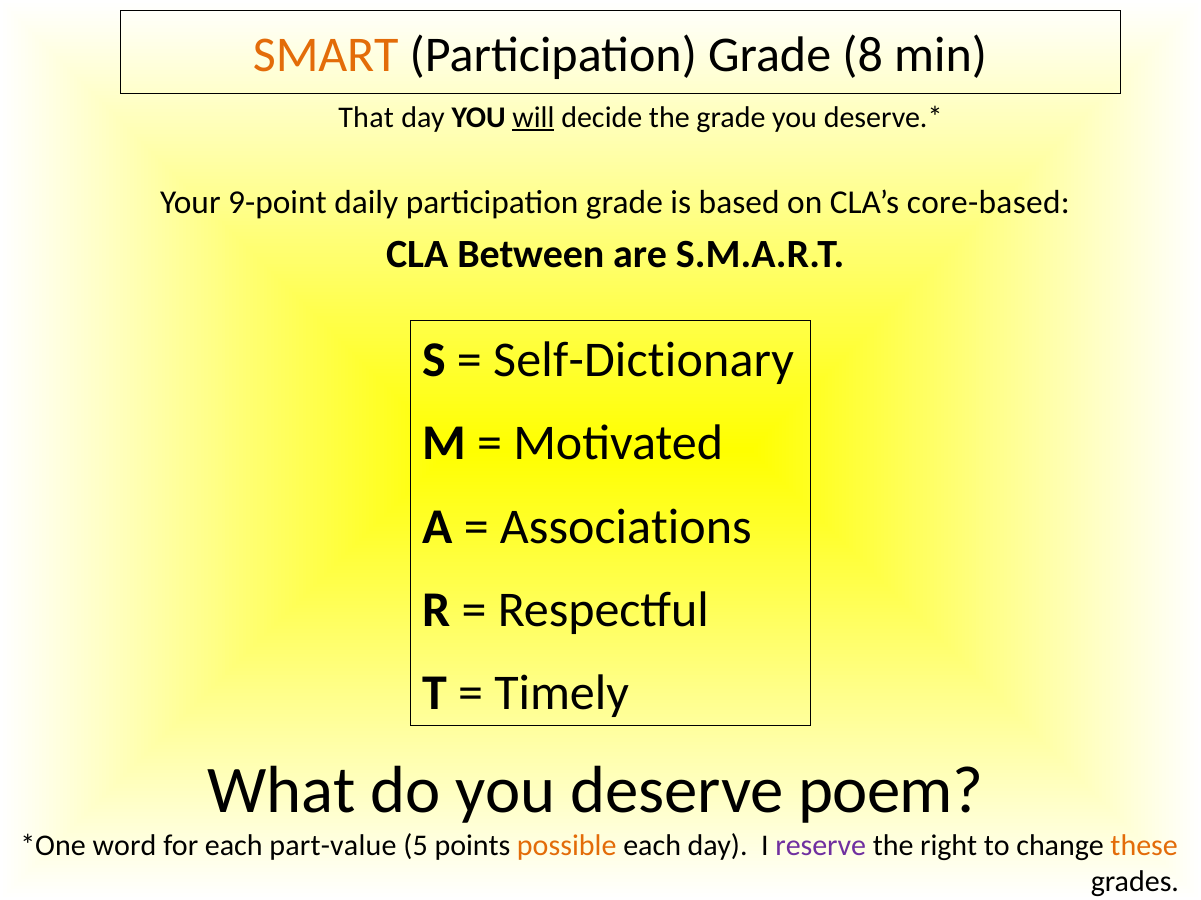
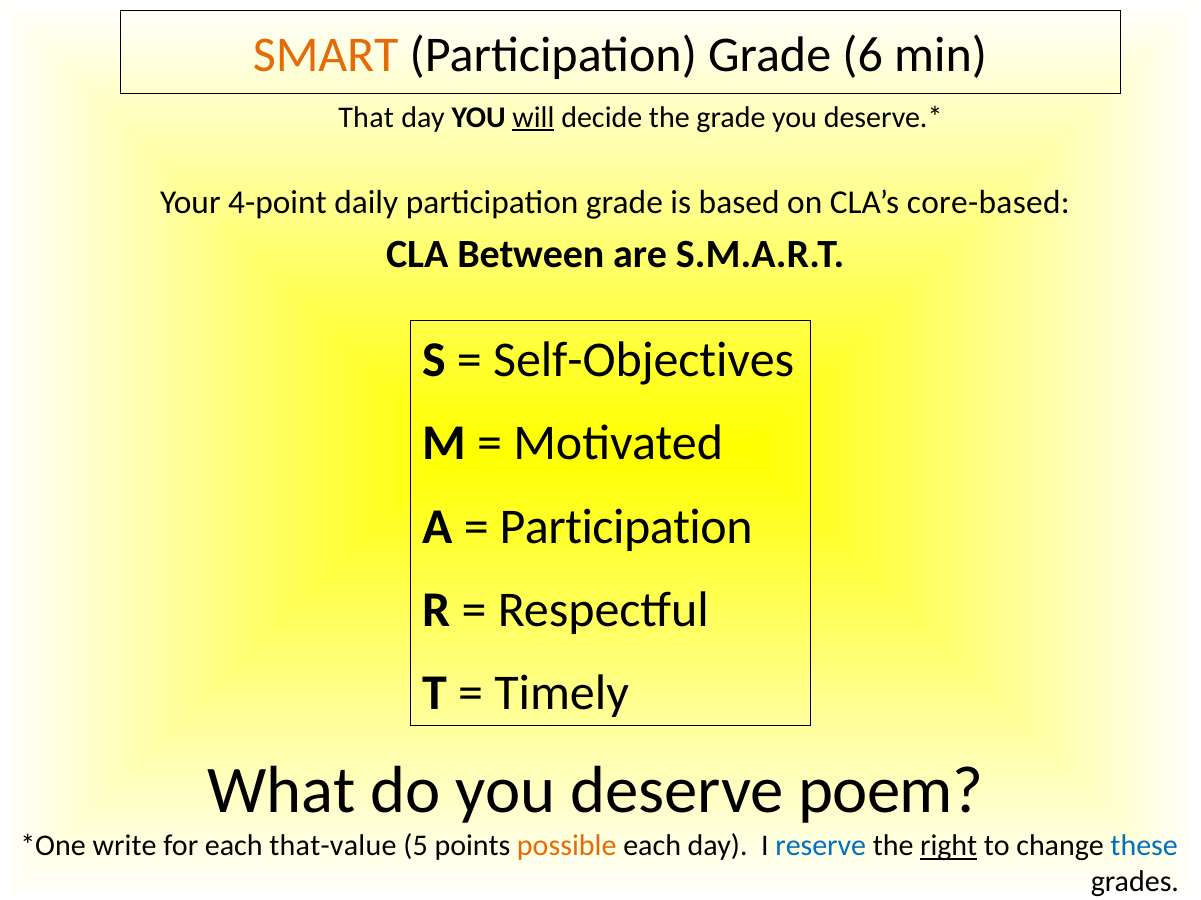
8: 8 -> 6 (863, 56)
9-point: 9-point -> 4-point (277, 202)
Self-Dictionary: Self-Dictionary -> Self-Objectives (644, 360)
Associations: Associations -> Participation (626, 527)
word: word -> write (125, 847)
part-value: part-value -> that-value (333, 847)
reserve colour: purple -> blue (821, 847)
right underline: none -> present (949, 847)
these colour: orange -> blue (1144, 847)
